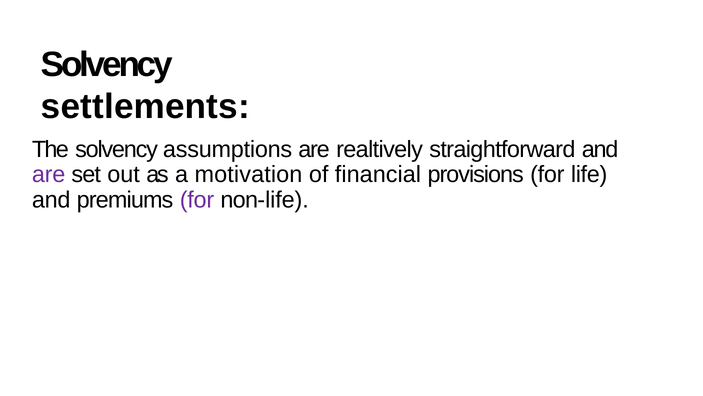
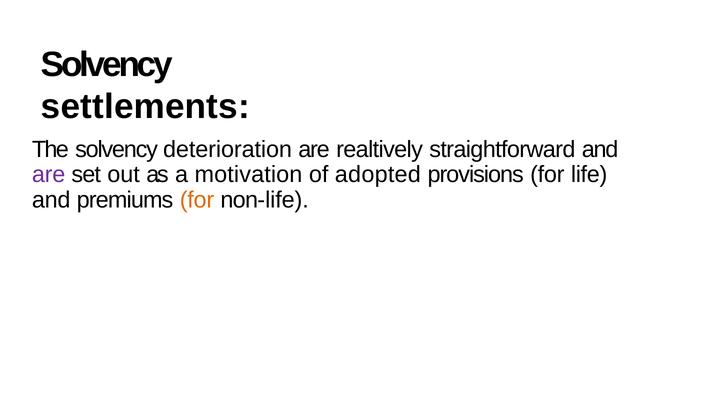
assumptions: assumptions -> deterioration (228, 149)
financial: financial -> adopted (378, 174)
for colour: purple -> orange (197, 200)
